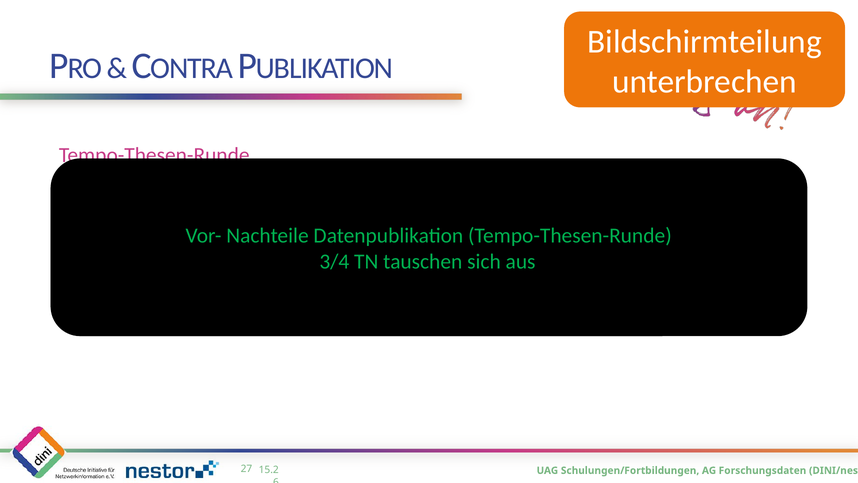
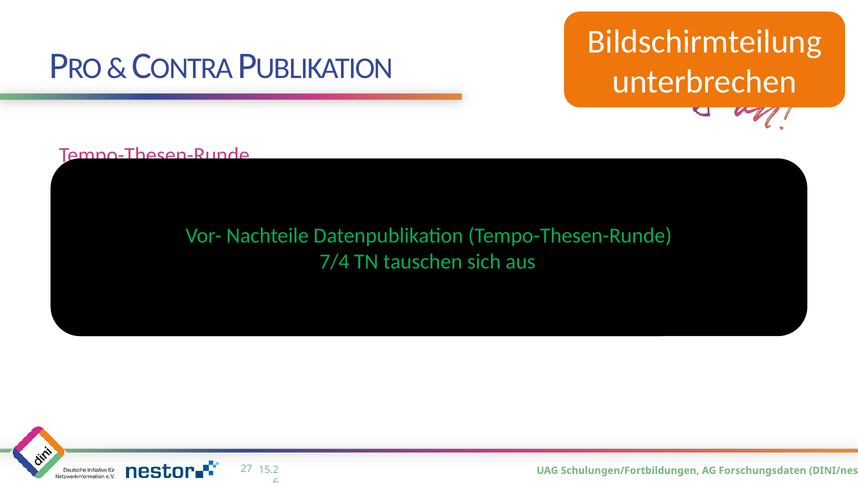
3/4: 3/4 -> 7/4 (334, 261)
